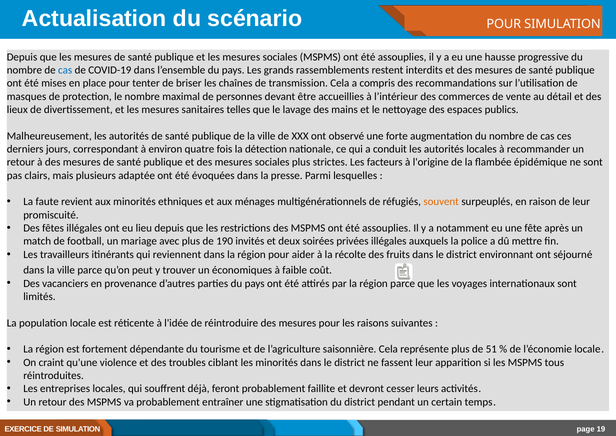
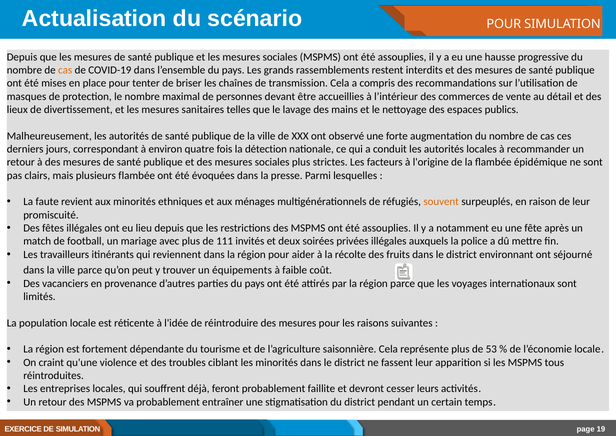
cas colour: blue -> orange (65, 70)
plusieurs adaptée: adaptée -> flambée (137, 176)
190: 190 -> 111 (225, 241)
économiques: économiques -> équipements (242, 270)
51: 51 -> 53 (491, 349)
